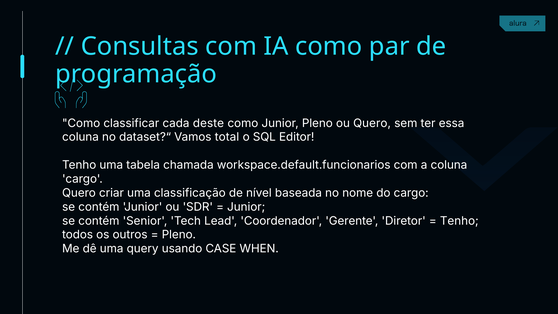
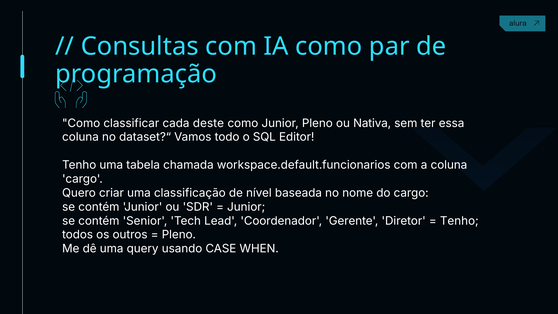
ou Quero: Quero -> Nativa (372, 123)
total: total -> todo (227, 137)
